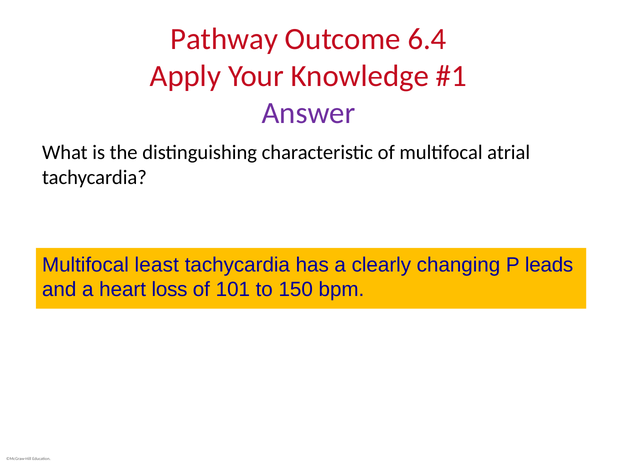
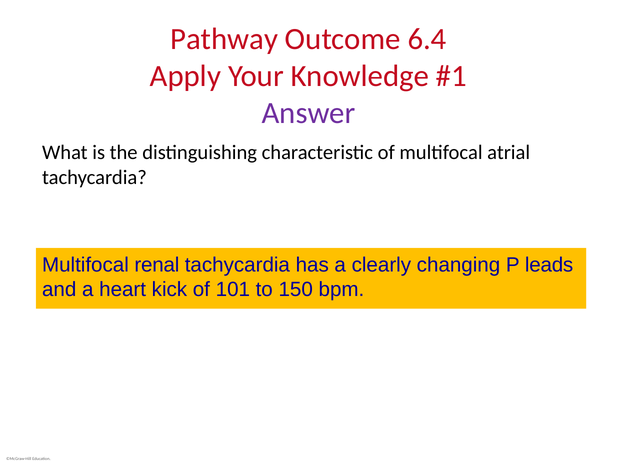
least: least -> renal (157, 265)
loss: loss -> kick (169, 289)
